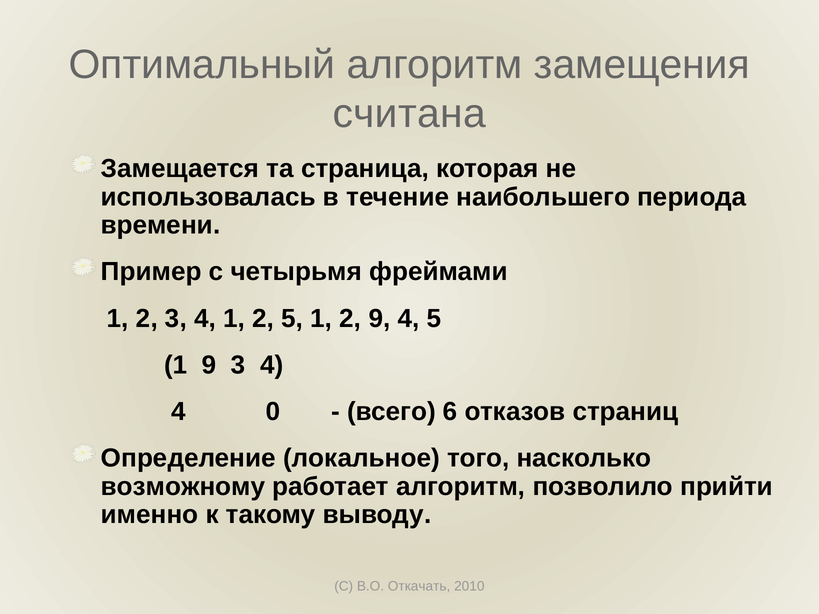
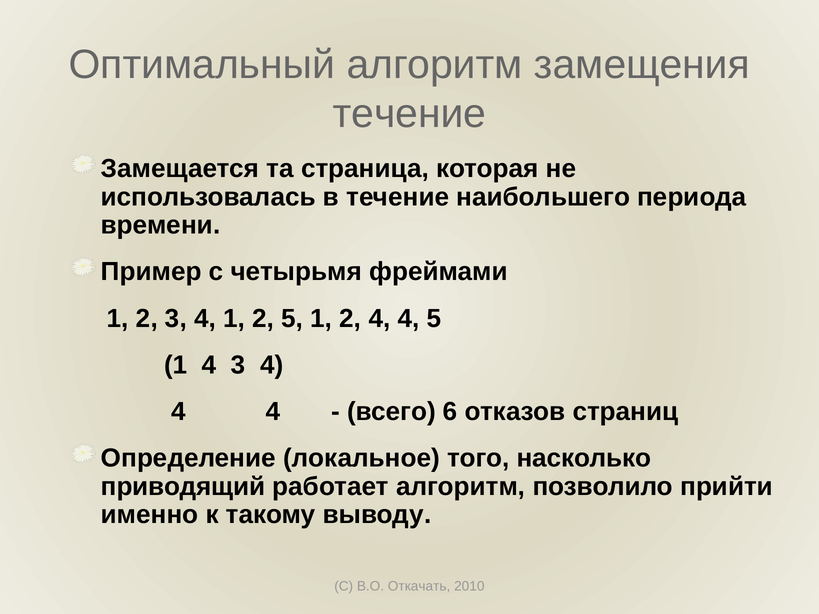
считана: считана -> течение (409, 114)
2 9: 9 -> 4 (379, 319)
1 9: 9 -> 4 (209, 365)
0: 0 -> 4 (273, 412)
возможному: возможному -> приводящий (183, 487)
